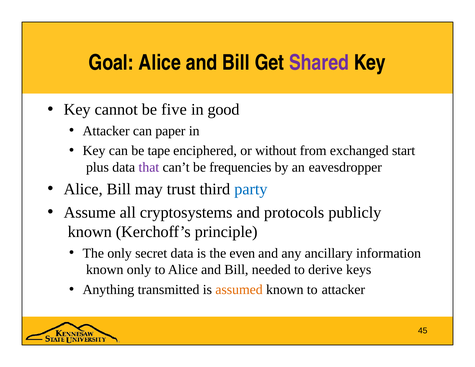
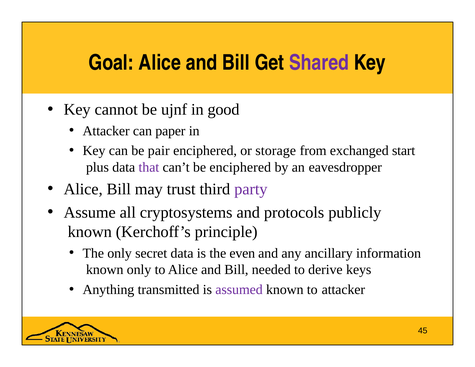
five: five -> ujnf (174, 110)
tape: tape -> pair (159, 151)
without: without -> storage (276, 151)
be frequencies: frequencies -> enciphered (240, 167)
party colour: blue -> purple (251, 189)
assumed colour: orange -> purple (239, 290)
